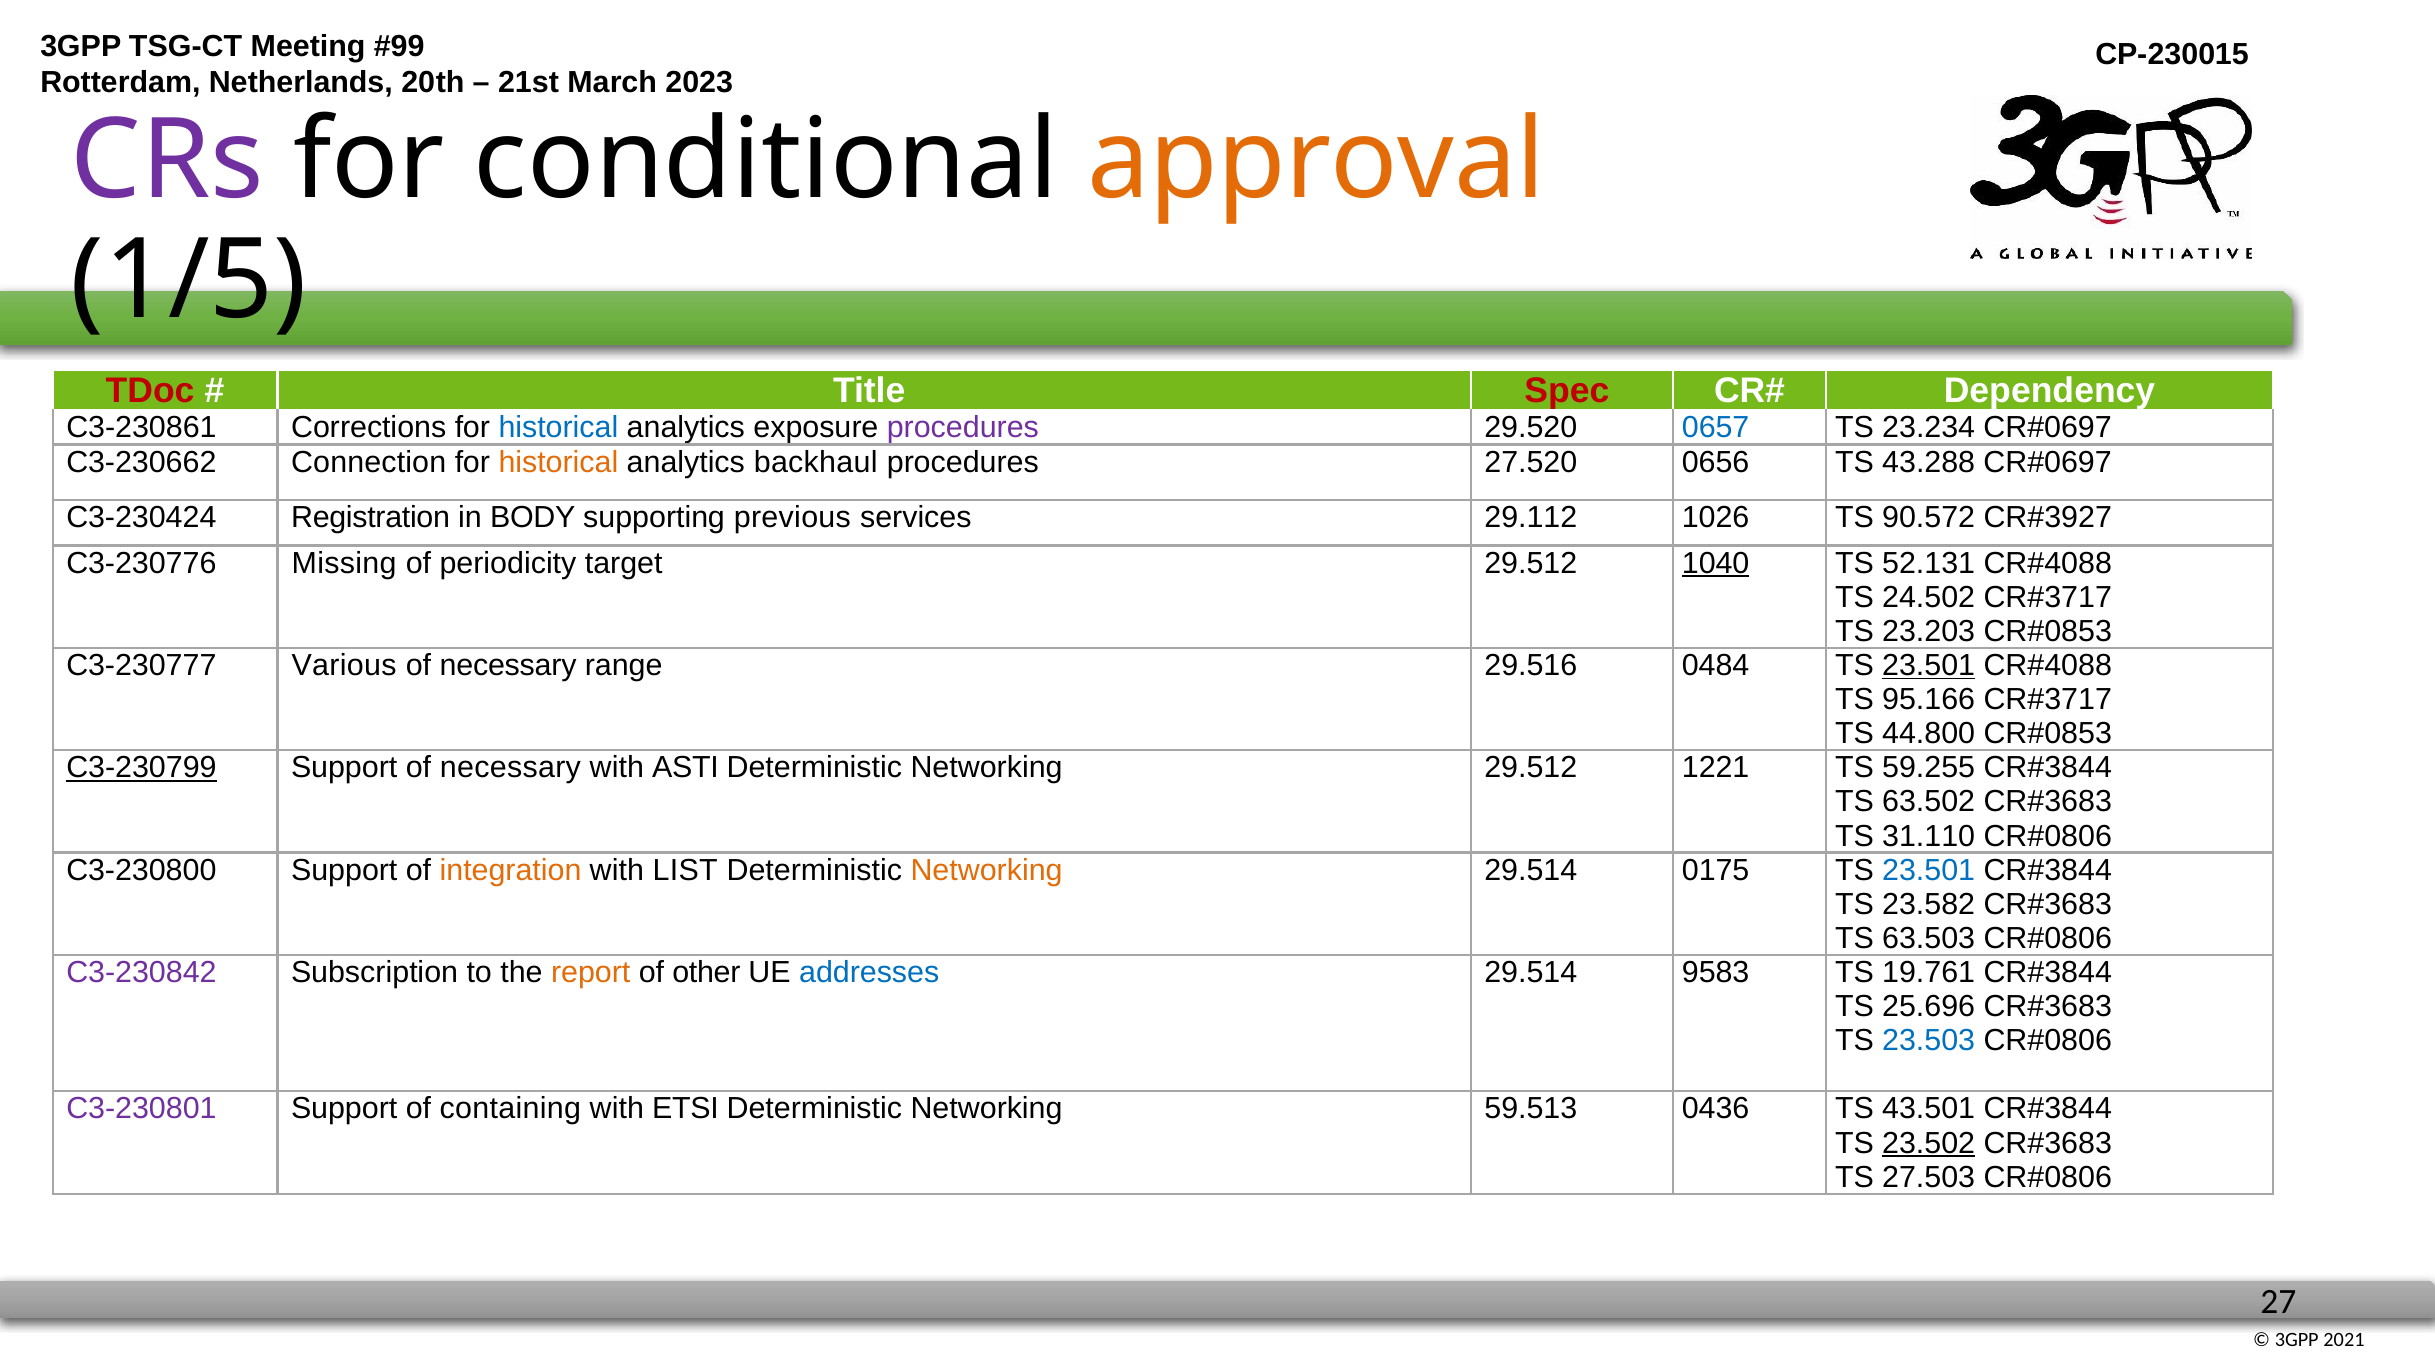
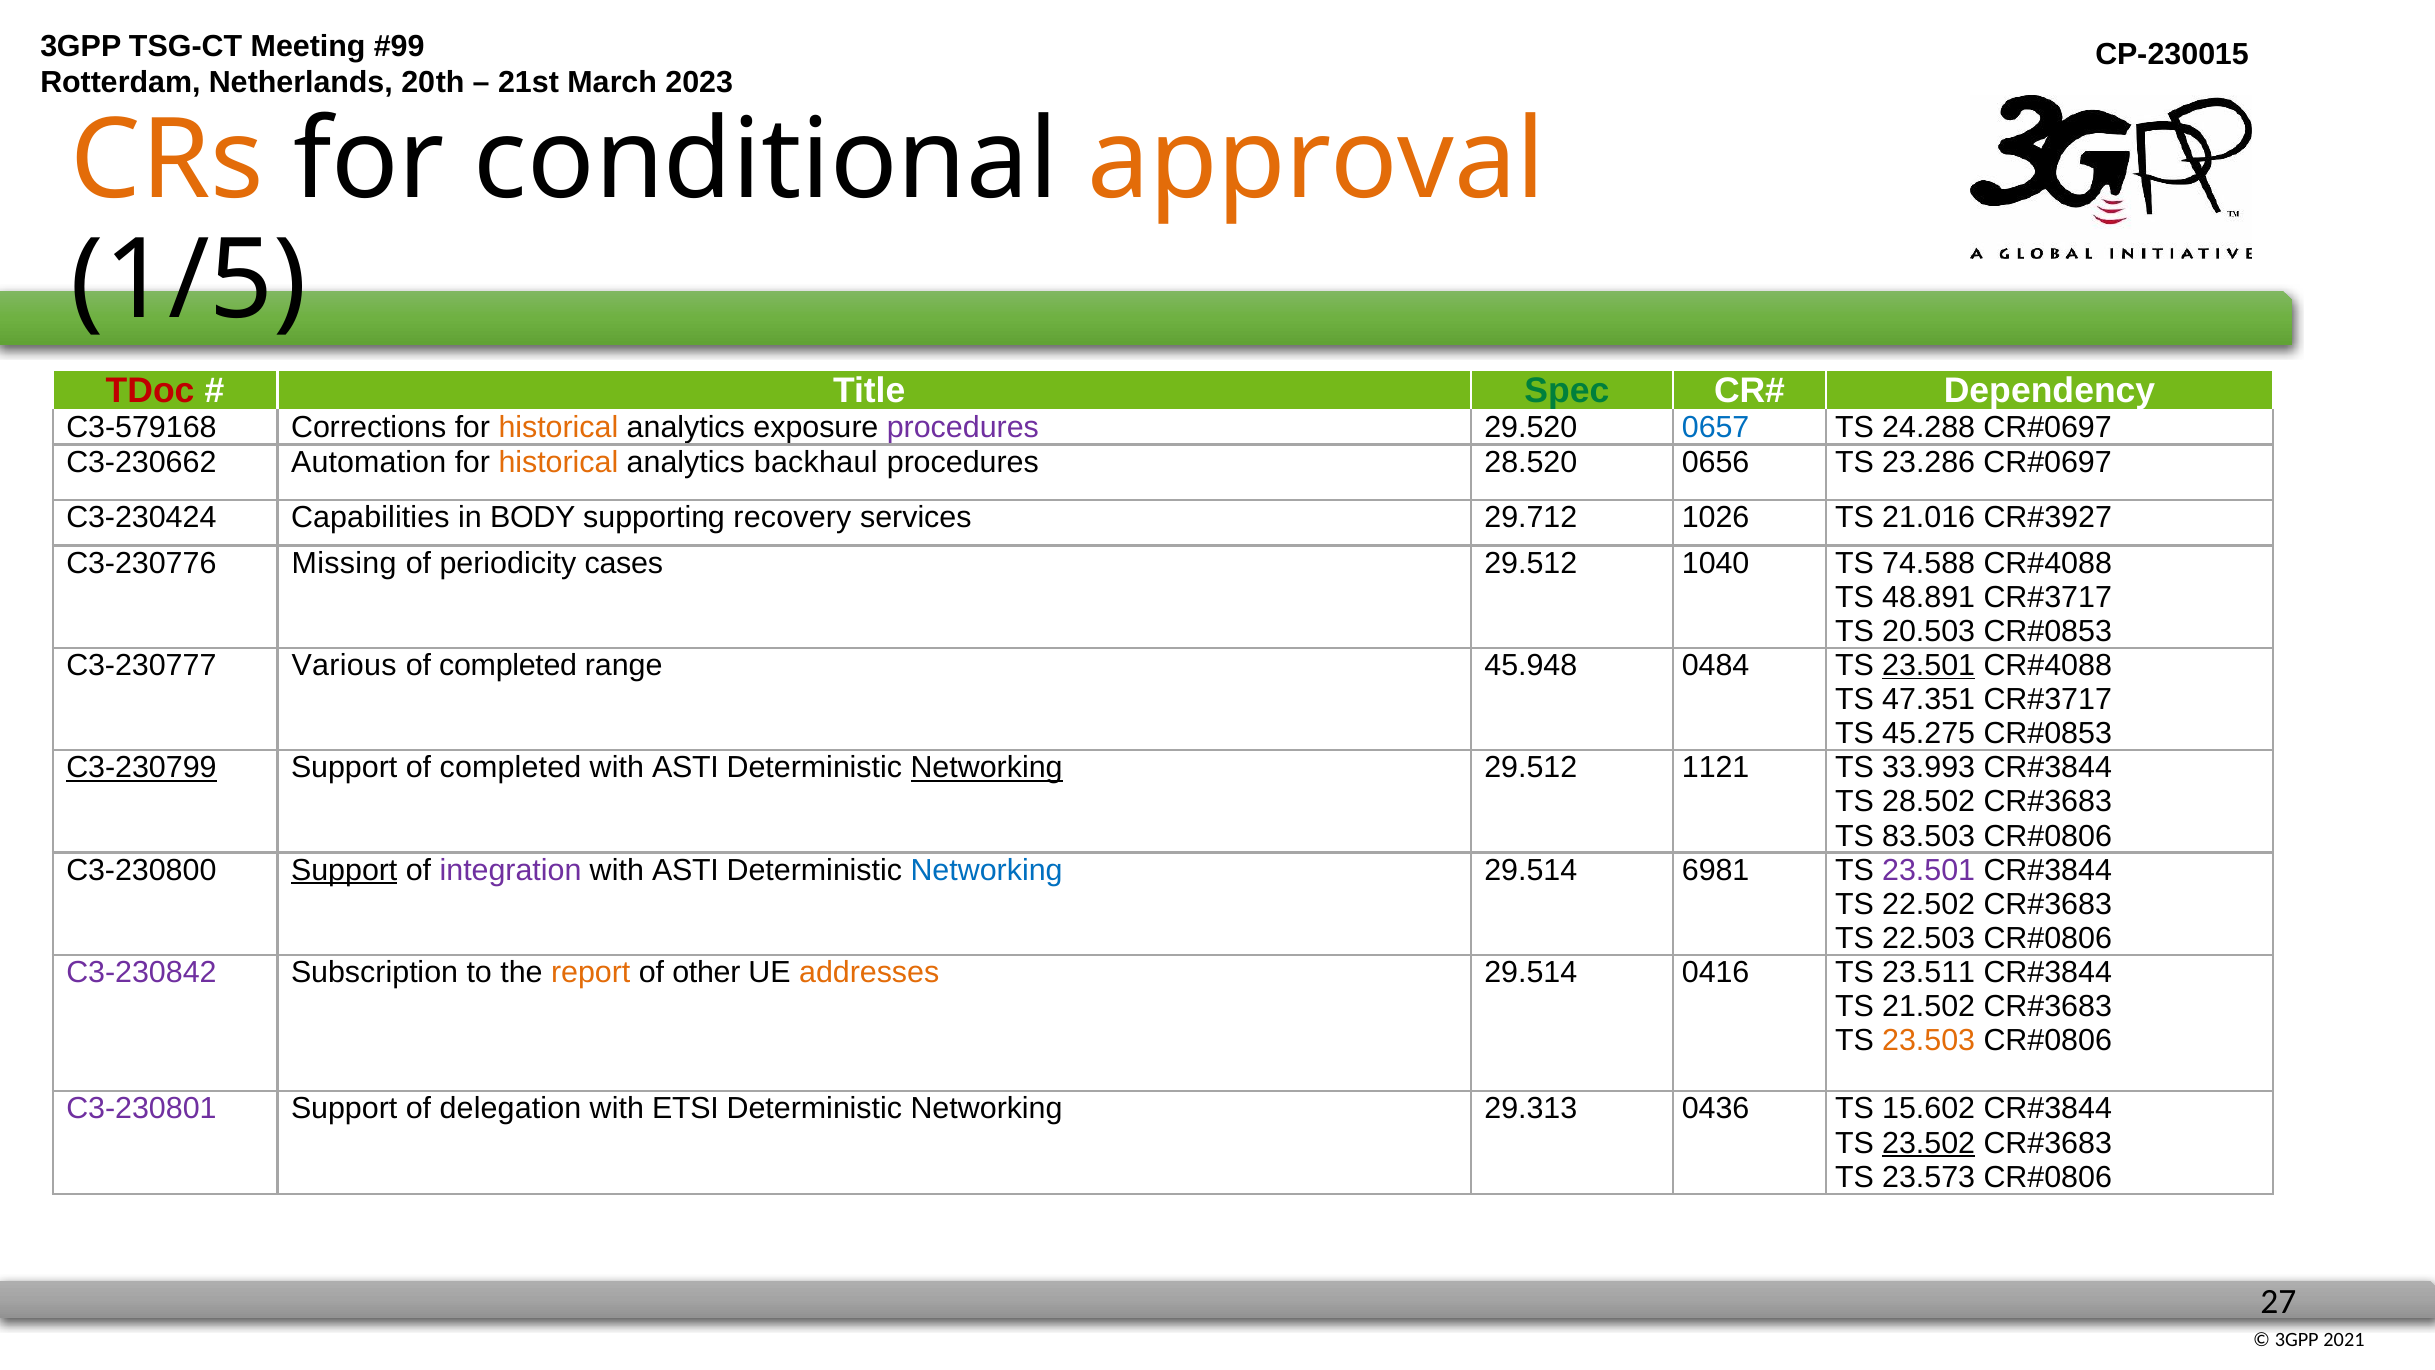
CRs colour: purple -> orange (168, 160)
Spec colour: red -> green (1567, 391)
C3-230861: C3-230861 -> C3-579168 (141, 428)
historical colour: blue -> orange (558, 428)
23.234: 23.234 -> 24.288 (1929, 428)
Connection: Connection -> Automation (369, 462)
27.520: 27.520 -> 28.520 (1531, 462)
43.288: 43.288 -> 23.286 (1929, 462)
Registration: Registration -> Capabilities (370, 518)
previous: previous -> recovery (792, 518)
29.112: 29.112 -> 29.712 (1531, 518)
90.572: 90.572 -> 21.016 (1929, 518)
target: target -> cases (624, 563)
1040 underline: present -> none (1716, 563)
52.131: 52.131 -> 74.588 (1929, 563)
24.502: 24.502 -> 48.891 (1929, 597)
23.203: 23.203 -> 20.503 (1929, 631)
necessary: necessary -> completed (508, 665)
29.516: 29.516 -> 45.948 (1531, 665)
95.166: 95.166 -> 47.351 (1929, 699)
44.800: 44.800 -> 45.275 (1929, 733)
Support of necessary: necessary -> completed (510, 768)
Networking underline: none -> present (987, 768)
1221: 1221 -> 1121 (1716, 768)
59.255: 59.255 -> 33.993 (1929, 768)
63.502: 63.502 -> 28.502 (1929, 802)
31.110: 31.110 -> 83.503 (1929, 836)
Support underline: none -> present (344, 870)
integration colour: orange -> purple (511, 870)
LIST: LIST -> ASTI (685, 870)
Networking colour: orange -> blue (987, 870)
0175: 0175 -> 6981 (1716, 870)
23.501 colour: blue -> purple (1929, 870)
23.582: 23.582 -> 22.502 (1929, 904)
63.503: 63.503 -> 22.503 (1929, 938)
addresses colour: blue -> orange (869, 972)
9583: 9583 -> 0416 (1716, 972)
19.761: 19.761 -> 23.511 (1929, 972)
25.696: 25.696 -> 21.502 (1929, 1006)
23.503 colour: blue -> orange (1929, 1040)
containing: containing -> delegation (510, 1109)
59.513: 59.513 -> 29.313 (1531, 1109)
43.501: 43.501 -> 15.602 (1929, 1109)
27.503: 27.503 -> 23.573 (1929, 1177)
